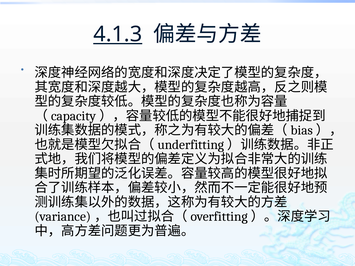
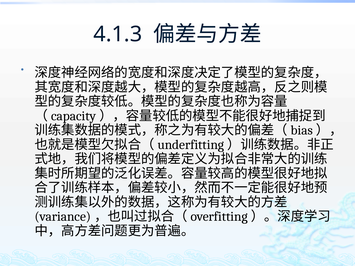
4.1.3 underline: present -> none (118, 34)
